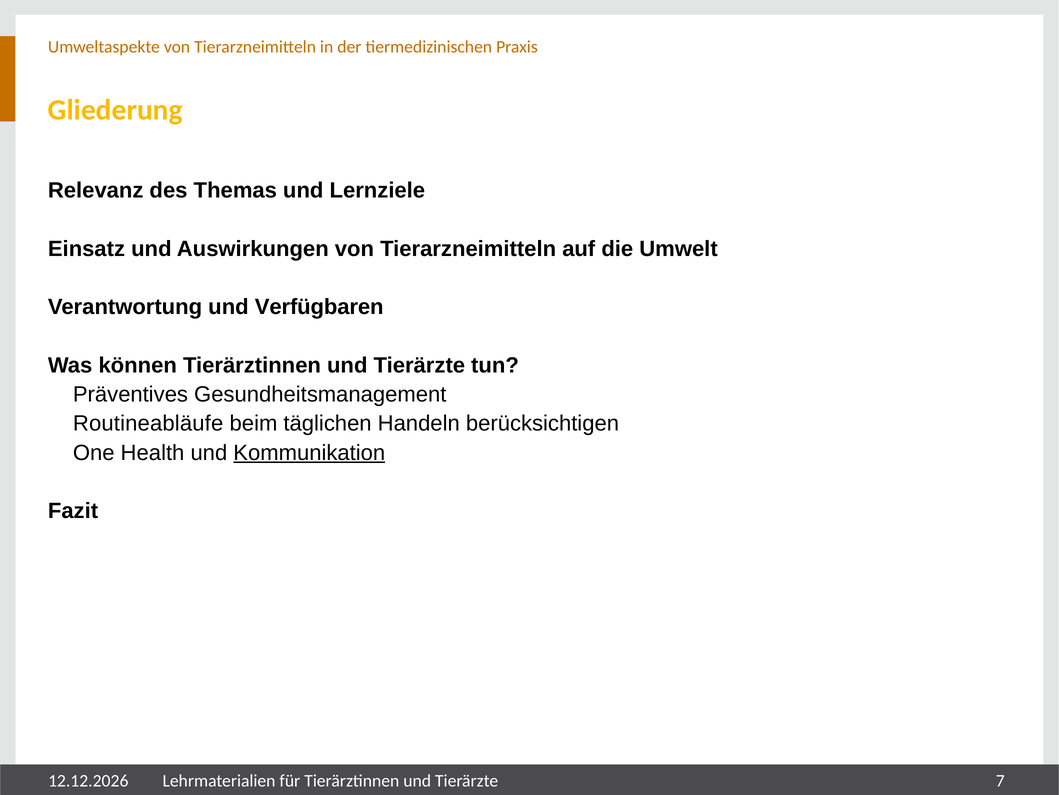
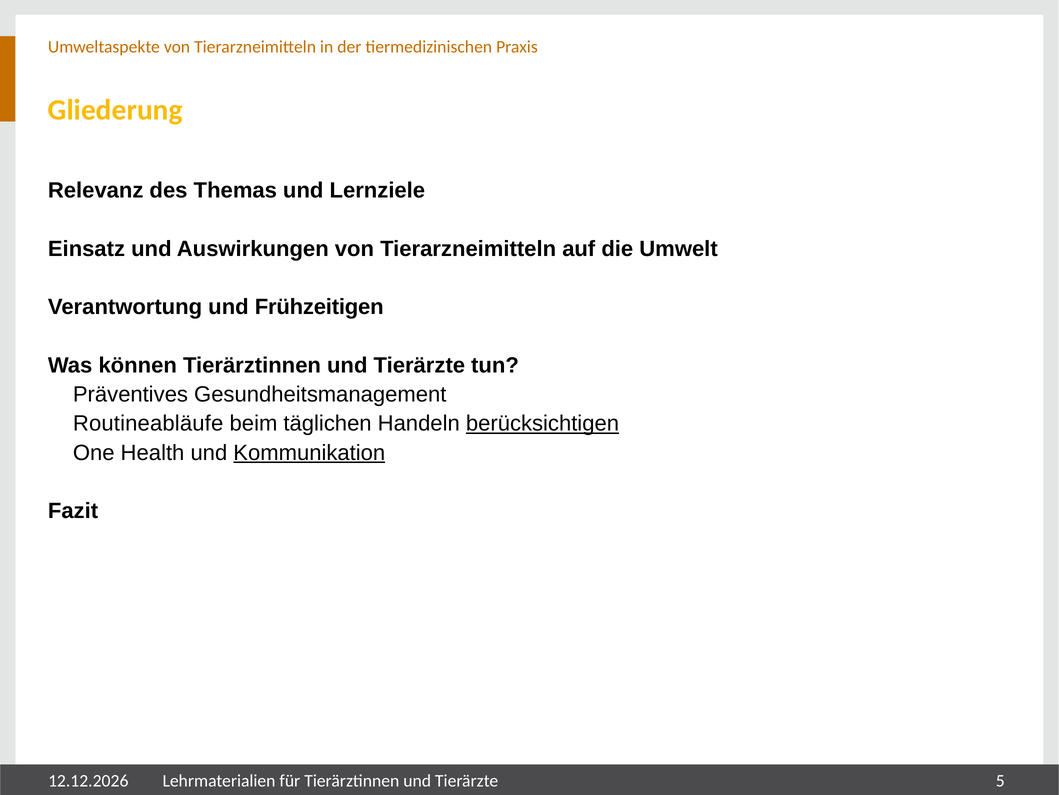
Verfügbaren: Verfügbaren -> Frühzeitigen (319, 307)
berücksichtigen underline: none -> present (542, 423)
7: 7 -> 5 (1000, 780)
